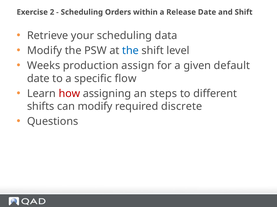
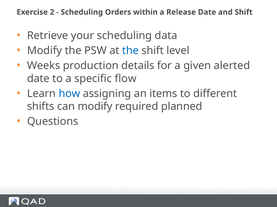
assign: assign -> details (138, 66)
default: default -> alerted (232, 66)
how colour: red -> blue (69, 94)
steps: steps -> items (163, 94)
discrete: discrete -> planned (182, 107)
